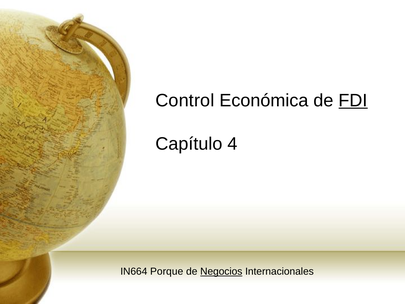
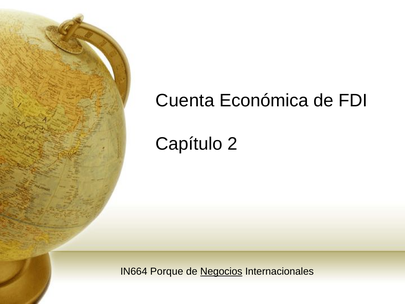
Control: Control -> Cuenta (185, 100)
FDI underline: present -> none (353, 100)
4: 4 -> 2 (233, 144)
